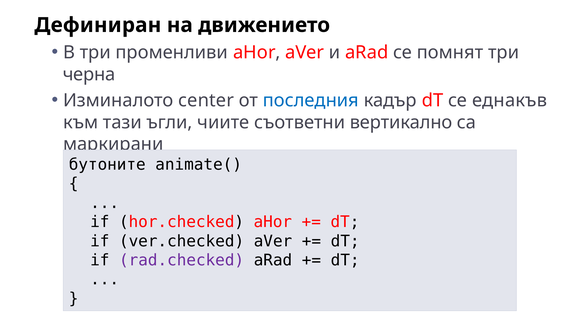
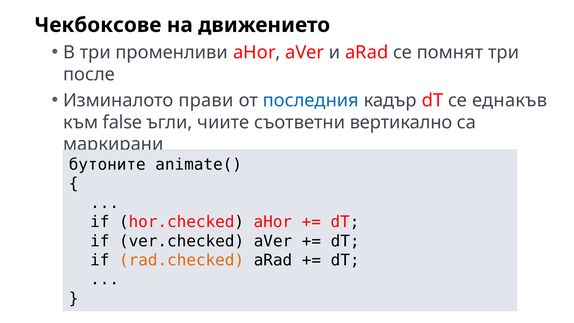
Дефиниран: Дефиниран -> Чекбоксове (98, 25)
черна: черна -> после (89, 74)
center: center -> прави (206, 100)
тази: тази -> false (122, 122)
rad.checked colour: purple -> orange (182, 260)
